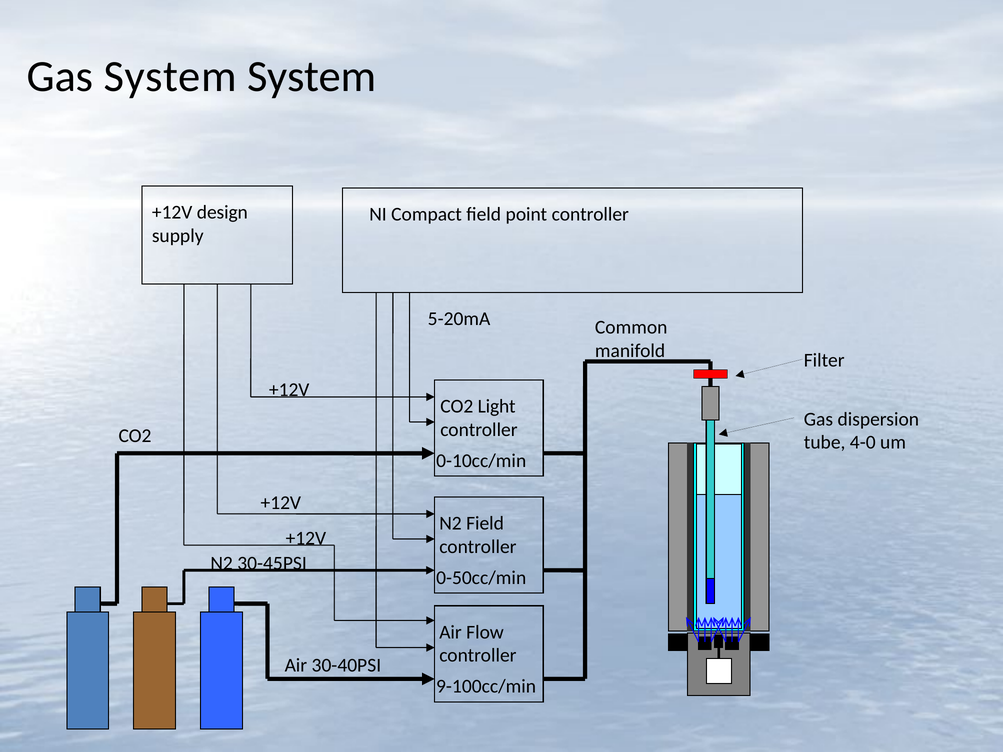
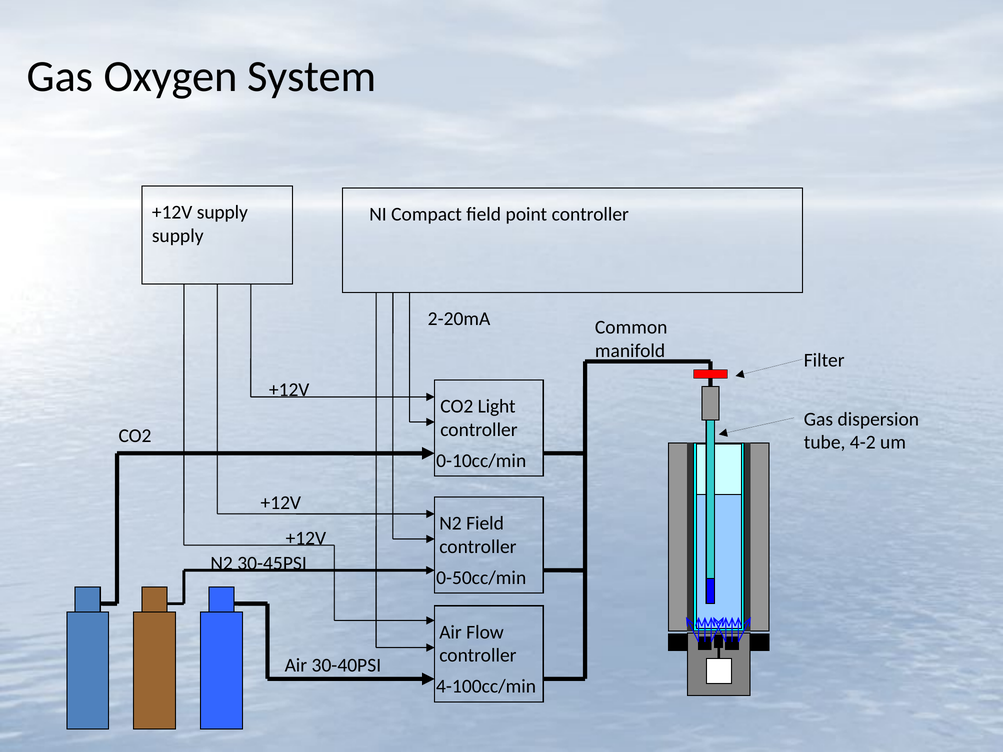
Gas System: System -> Oxygen (171, 77)
+12V design: design -> supply (222, 212)
5-20mA: 5-20mA -> 2-20mA (459, 319)
4-0: 4-0 -> 4-2 (863, 443)
9-100cc/min: 9-100cc/min -> 4-100cc/min (486, 687)
